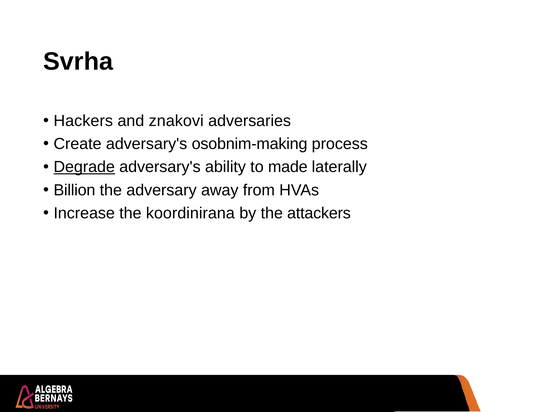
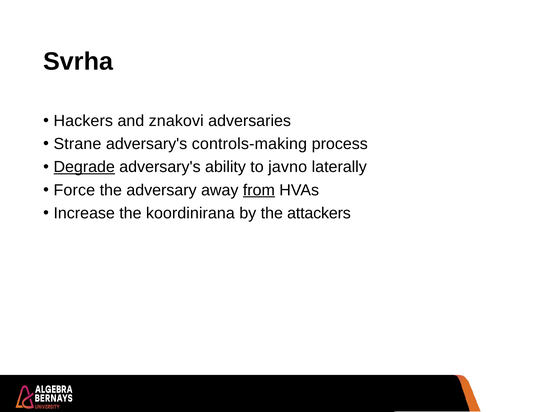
Create: Create -> Strane (77, 144)
osobnim-making: osobnim-making -> controls-making (249, 144)
made: made -> javno (288, 167)
Billion: Billion -> Force (74, 190)
from underline: none -> present (259, 190)
